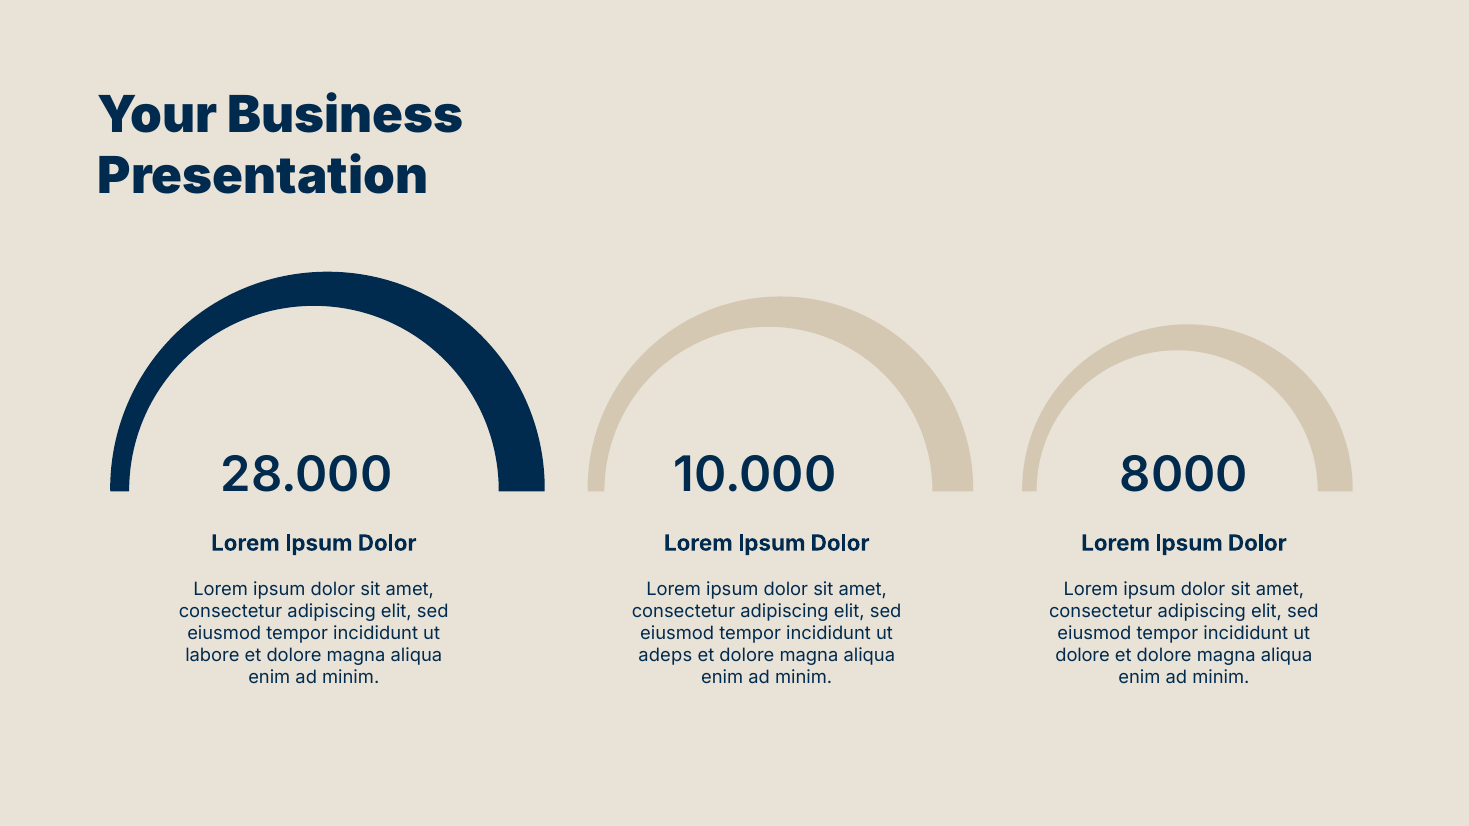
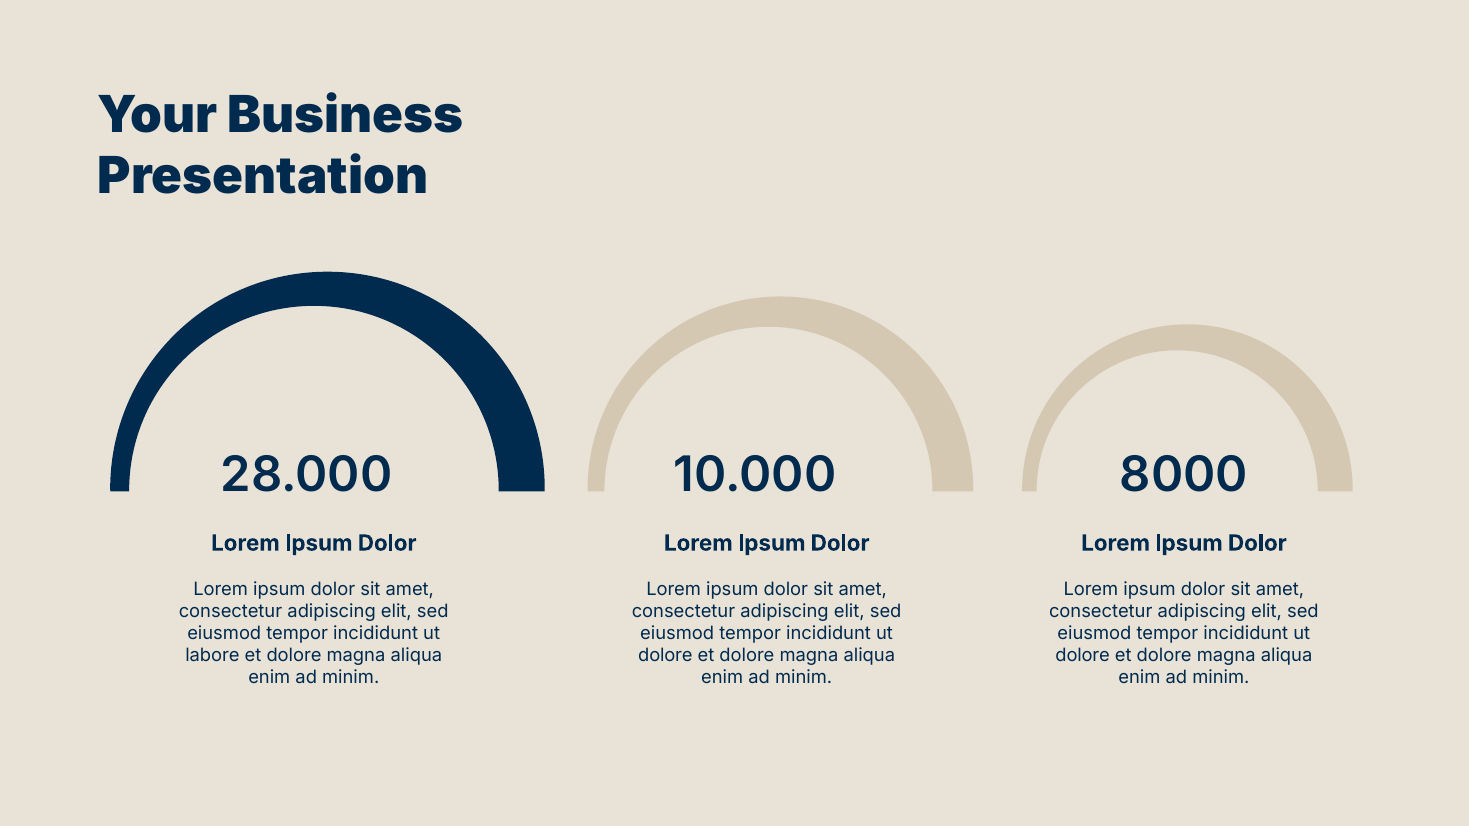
adeps: adeps -> dolore (665, 656)
